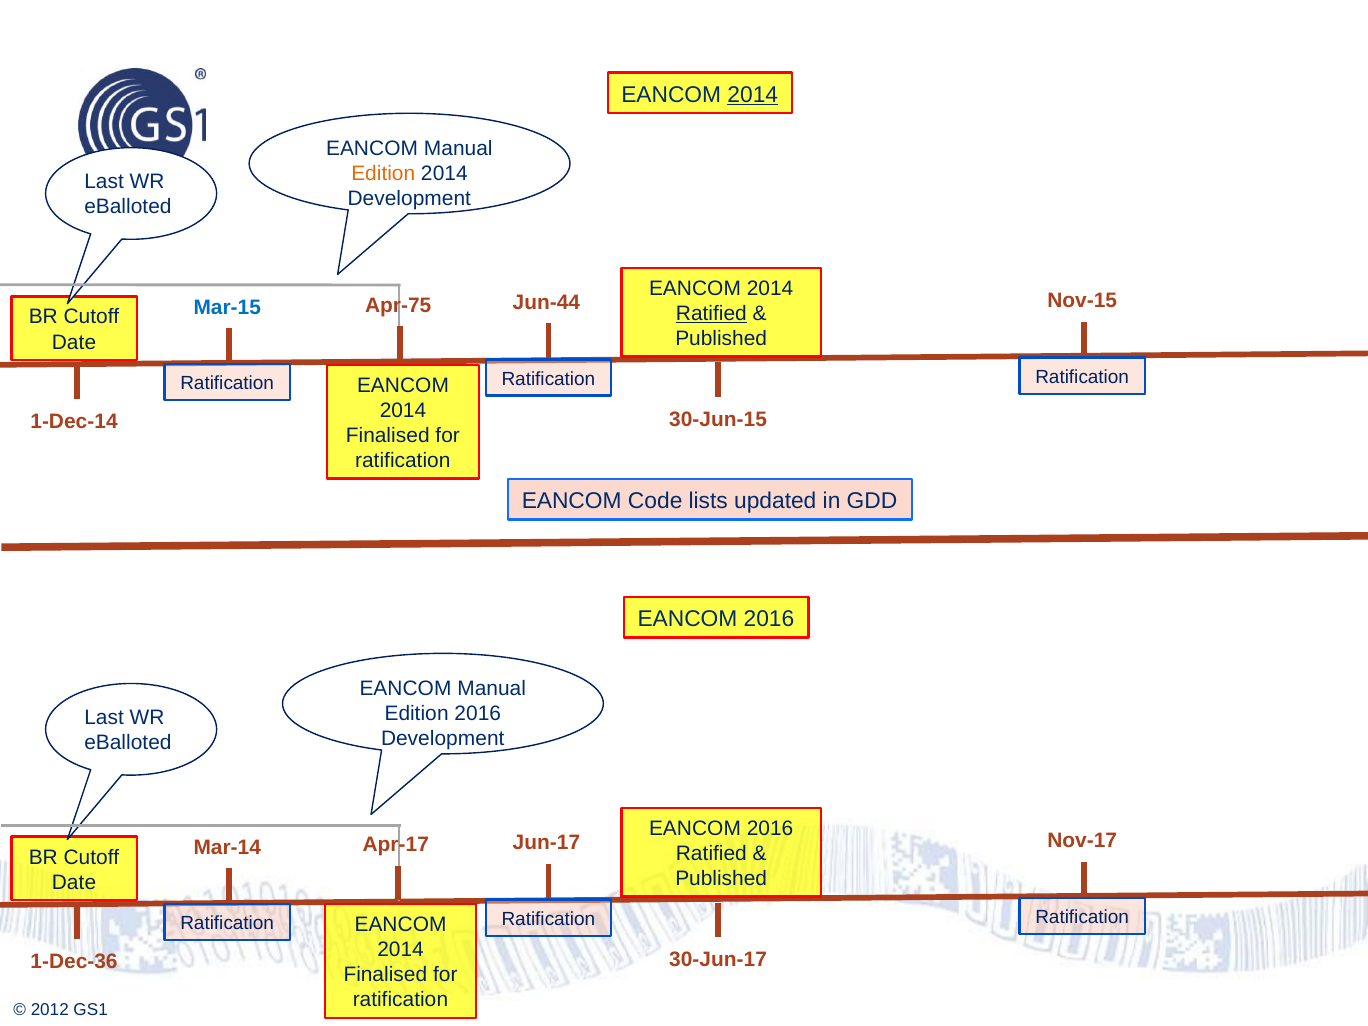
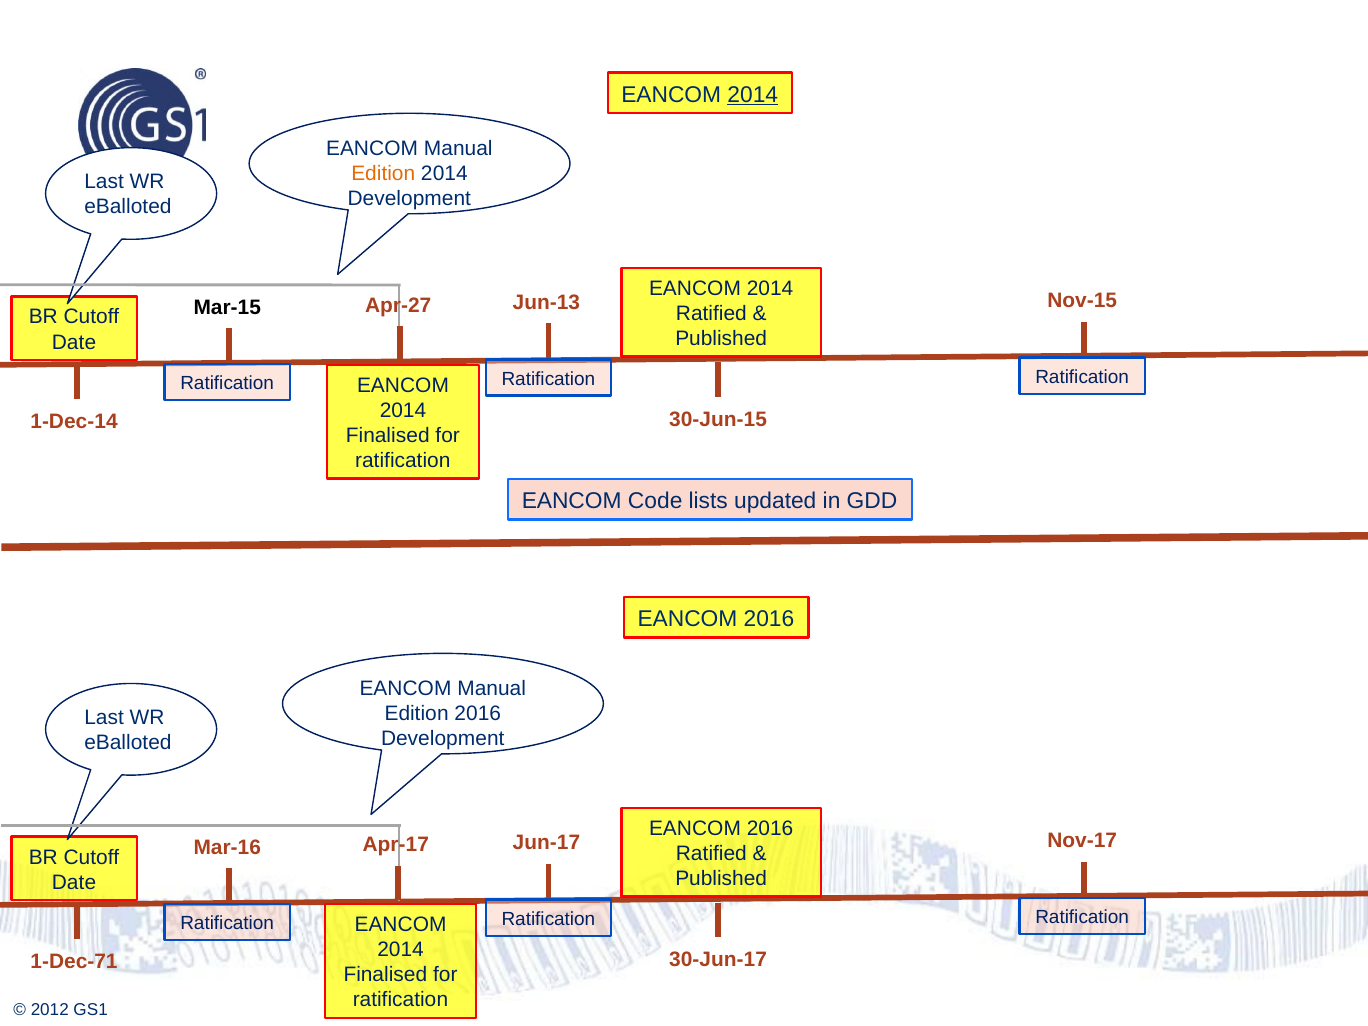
Jun-44: Jun-44 -> Jun-13 (546, 303)
Apr-75: Apr-75 -> Apr-27 (398, 306)
Mar-15 colour: blue -> black (227, 307)
Ratified underline: present -> none (711, 314)
Mar-14: Mar-14 -> Mar-16 (227, 847)
1-Dec-36: 1-Dec-36 -> 1-Dec-71 (74, 962)
